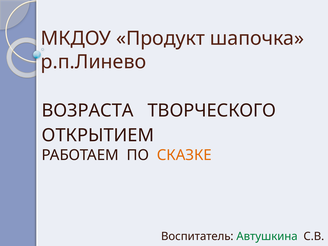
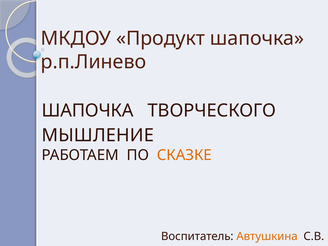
ВОЗРАСТА: ВОЗРАСТА -> ШАПОЧКА (88, 111)
ОТКРЫТИЕМ: ОТКРЫТИЕМ -> МЫШЛЕНИЕ (98, 135)
Автушкина colour: green -> orange (267, 236)
